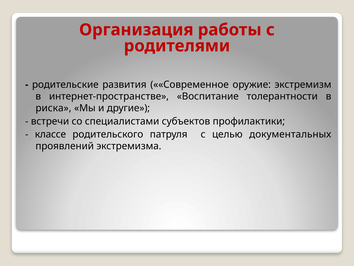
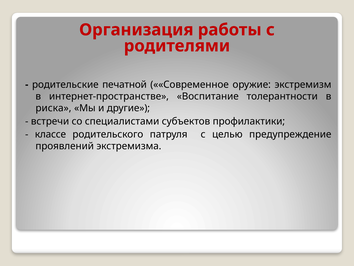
развития: развития -> печатной (125, 84)
документальных: документальных -> предупреждение (290, 134)
